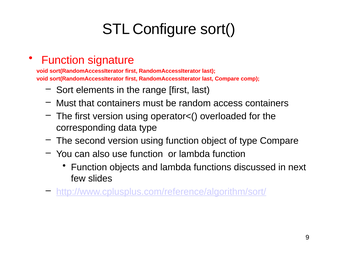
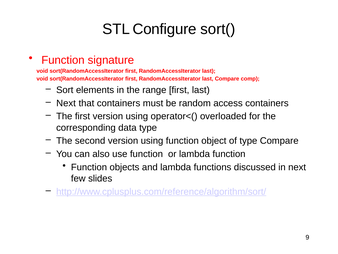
Must: Must -> Next (66, 103)
